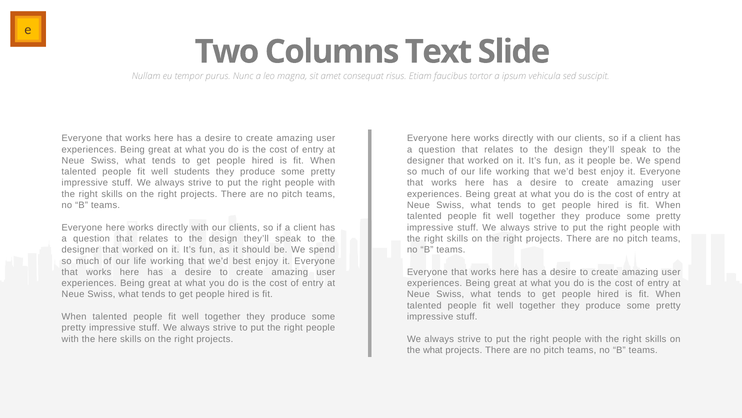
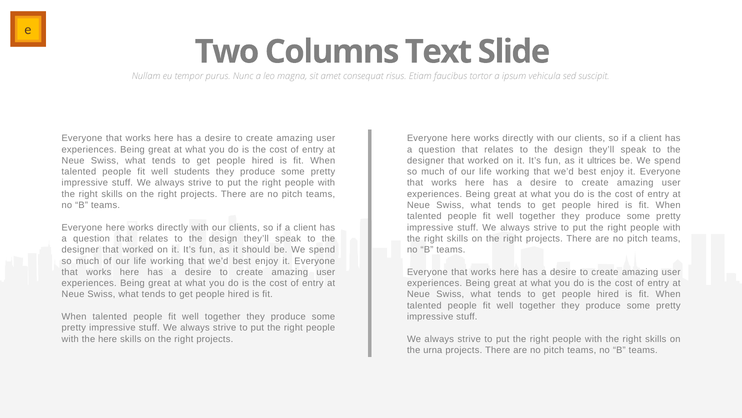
it people: people -> ultrices (601, 160)
the what: what -> urna (433, 350)
